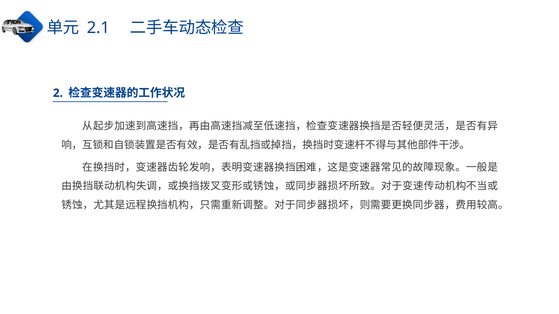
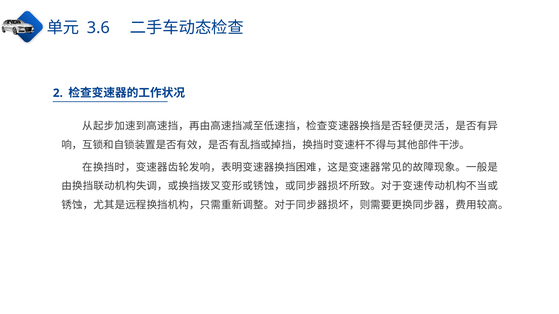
2.1: 2.1 -> 3.6 (98, 28)
